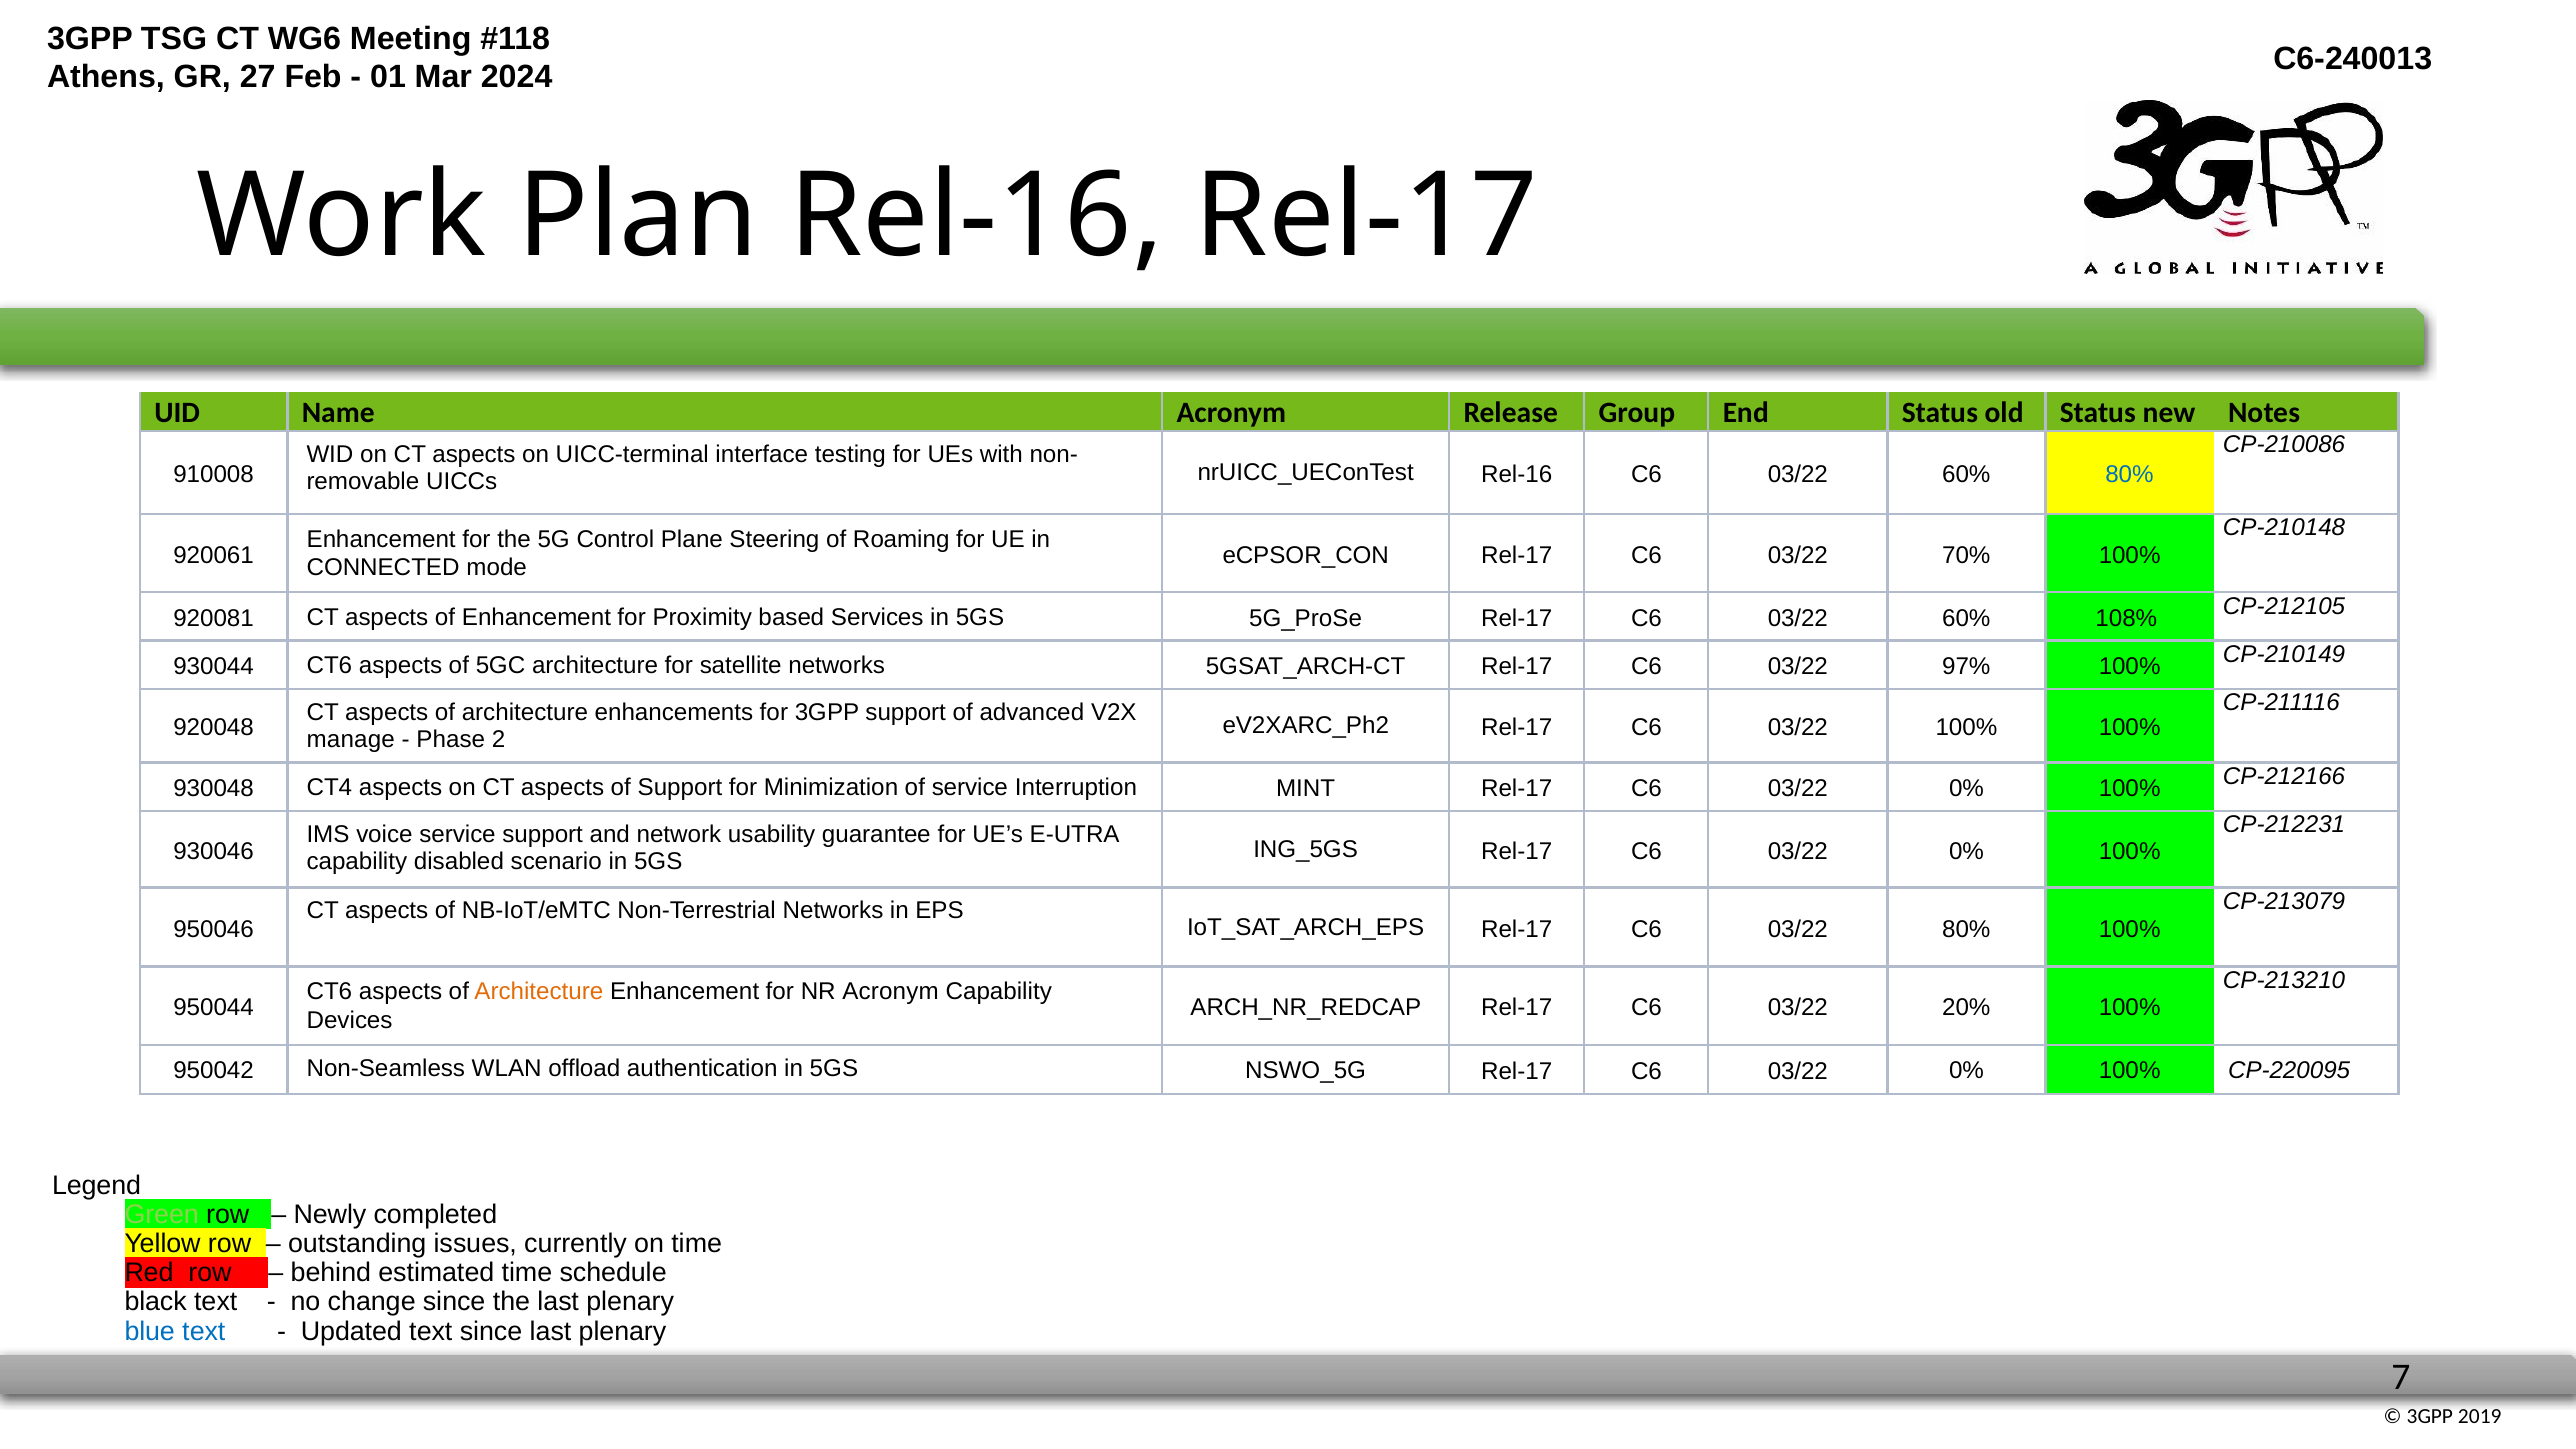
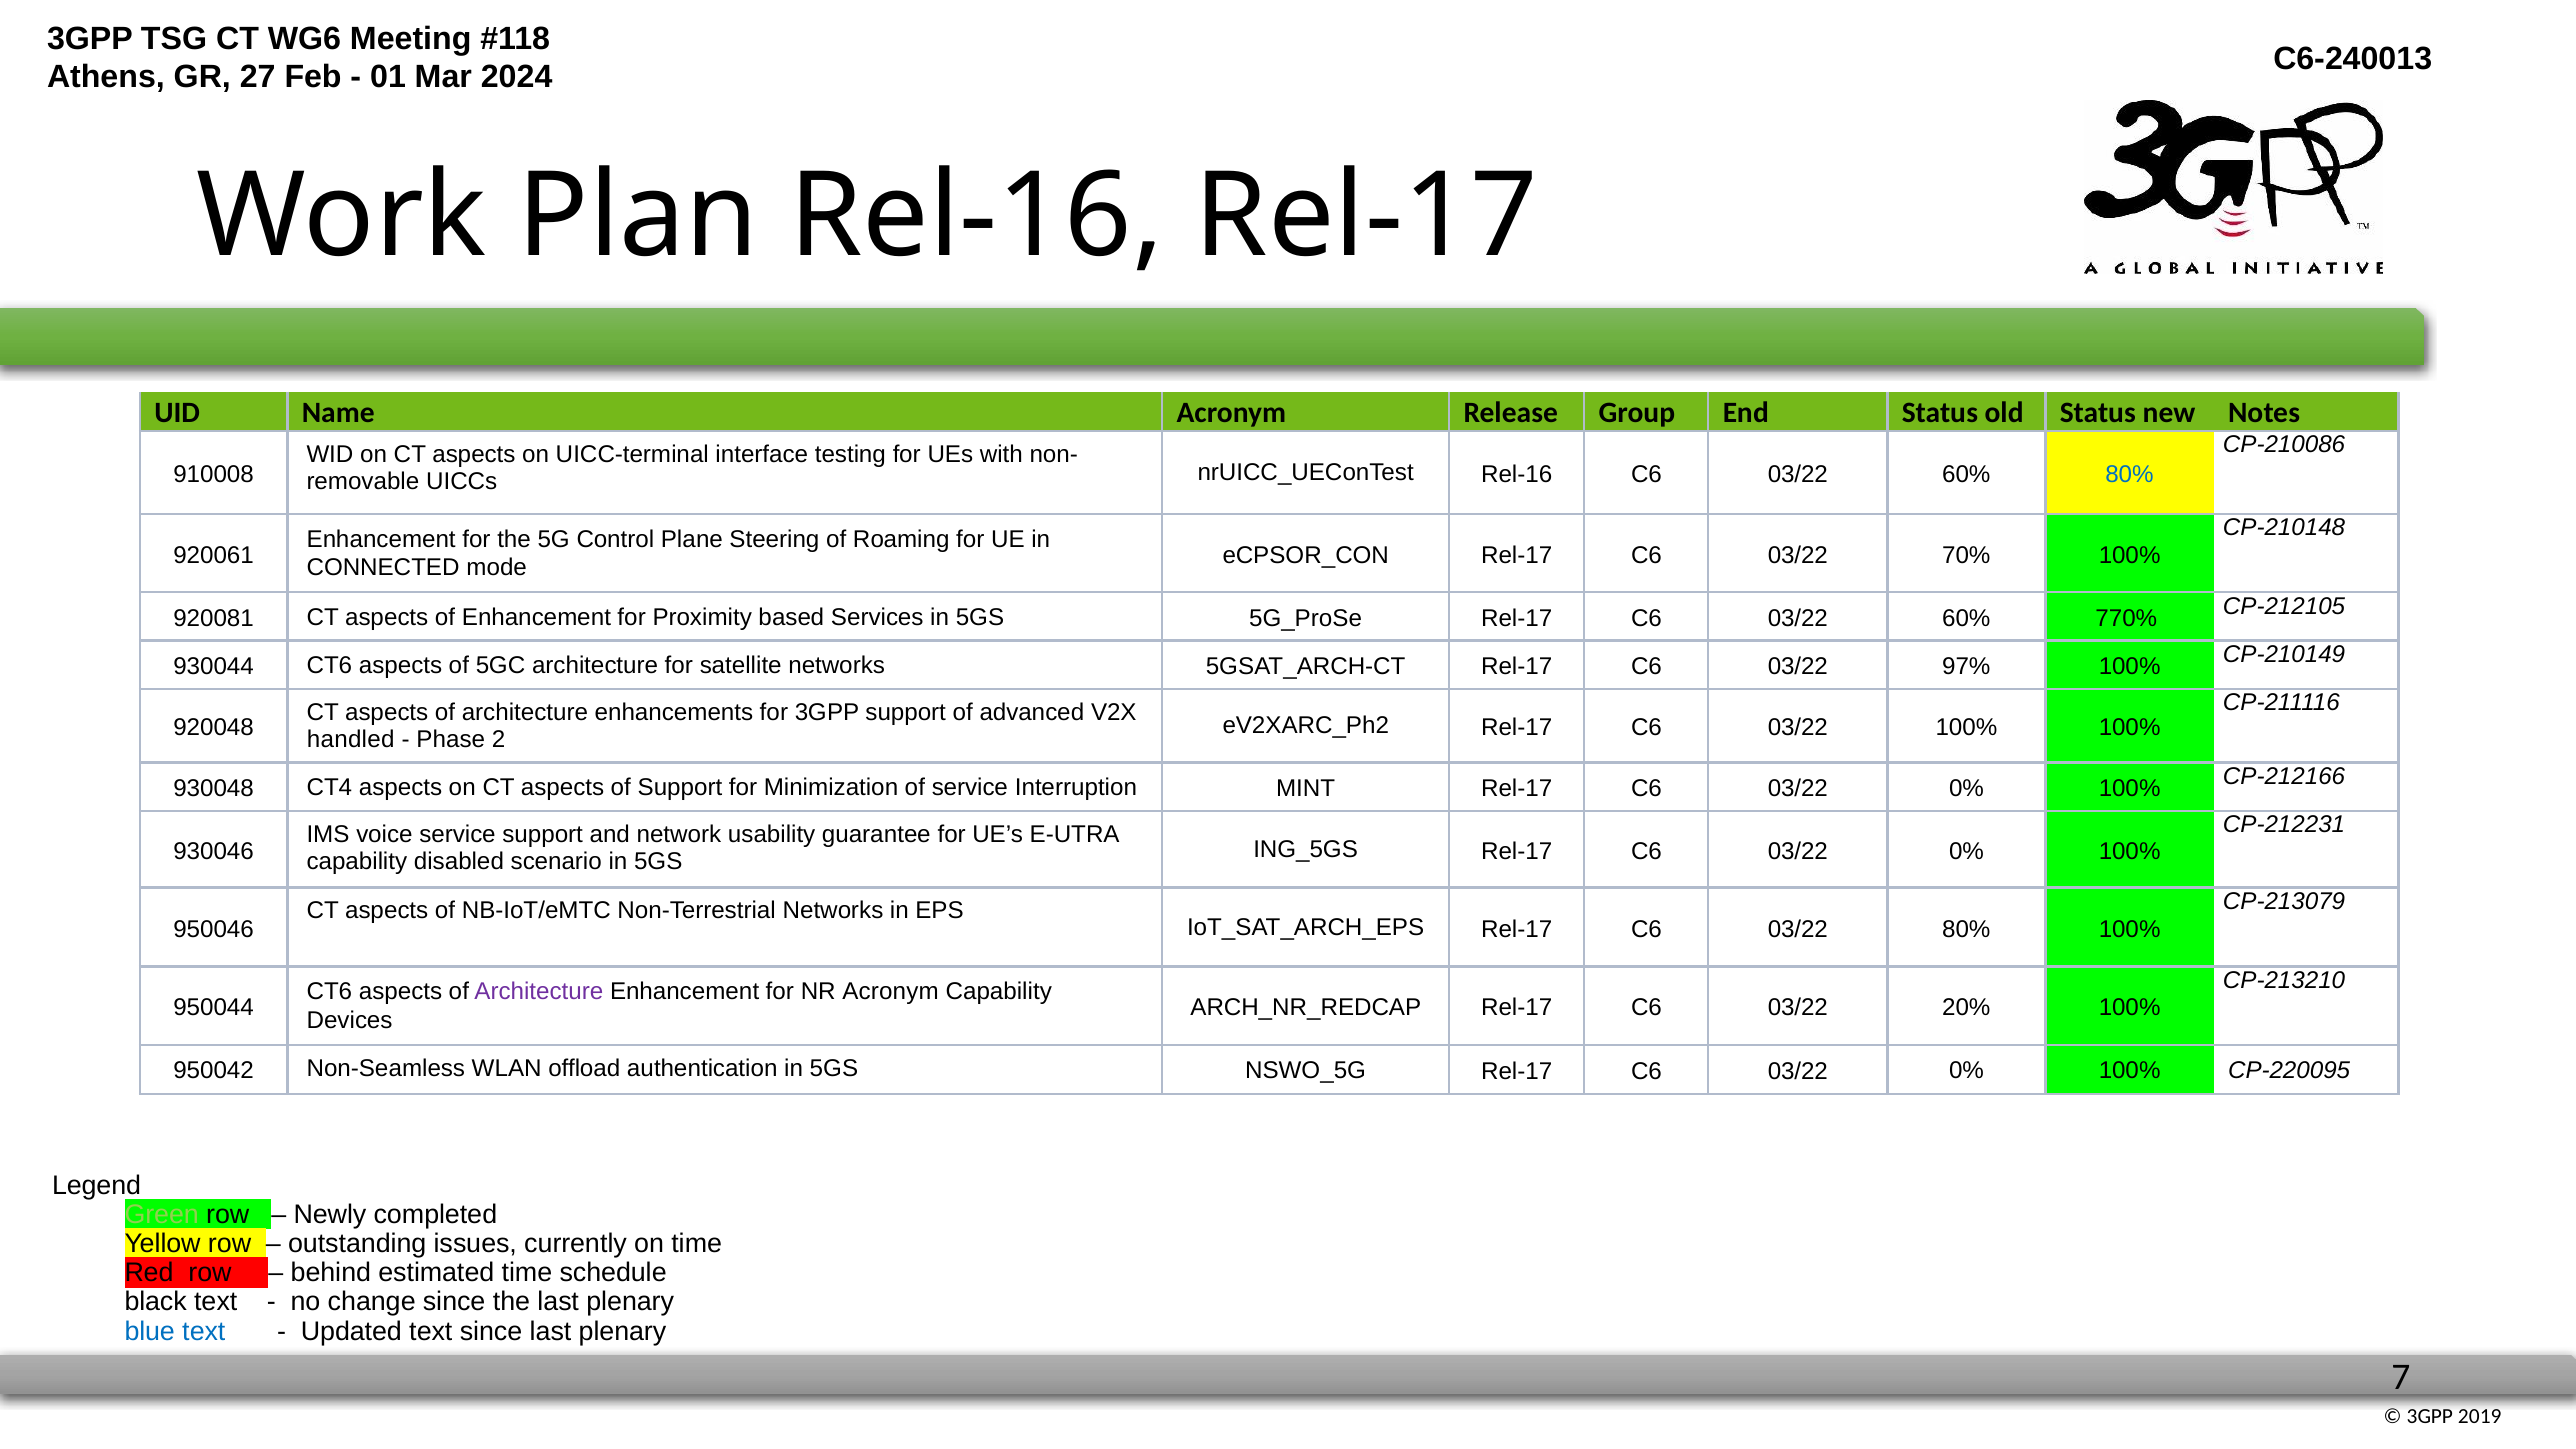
108%: 108% -> 770% (2126, 619)
manage: manage -> handled (351, 739)
Architecture colour: orange -> purple (539, 992)
